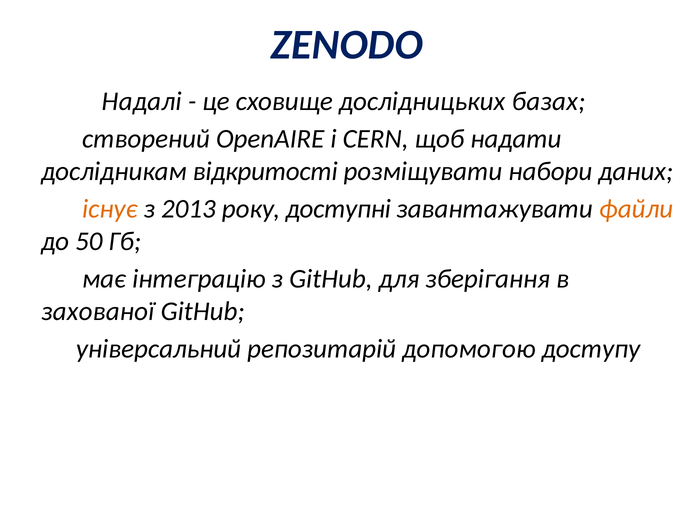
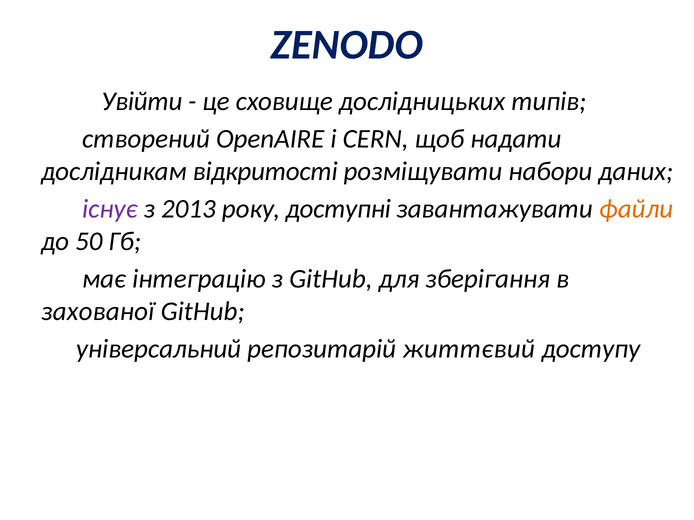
Надалі: Надалі -> Увійти (142, 101)
базах: базах -> типів (549, 101)
існує colour: orange -> purple (110, 209)
допомогою: допомогою -> життєвий (469, 349)
